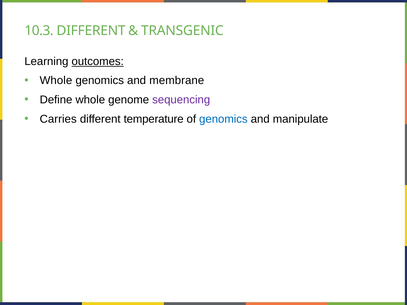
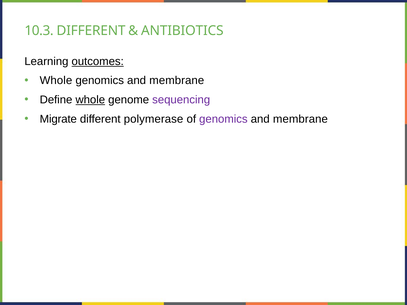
TRANSGENIC: TRANSGENIC -> ANTIBIOTICS (182, 31)
whole underline: none -> present (90, 100)
Carries: Carries -> Migrate (58, 119)
temperature: temperature -> polymerase (154, 119)
genomics colour: blue -> purple (223, 119)
manipulate: manipulate -> membrane (300, 119)
